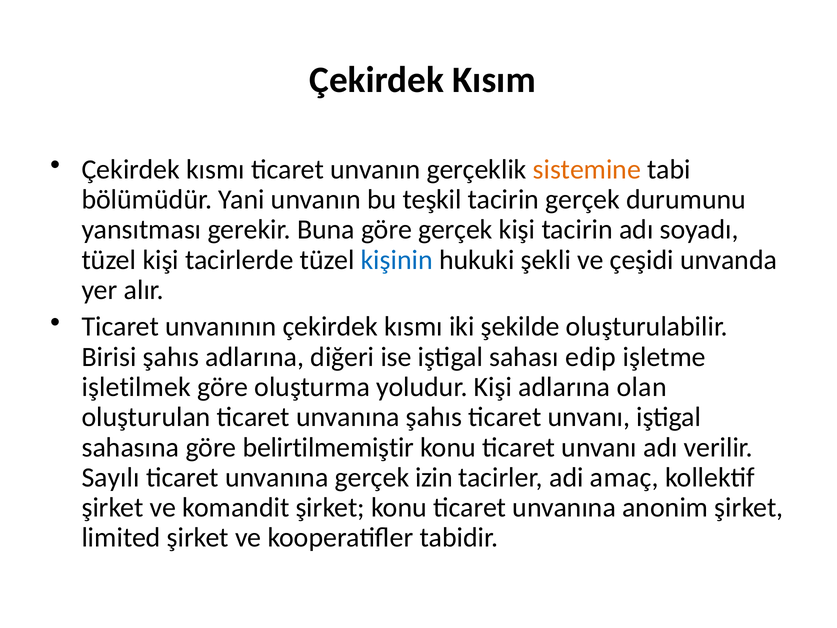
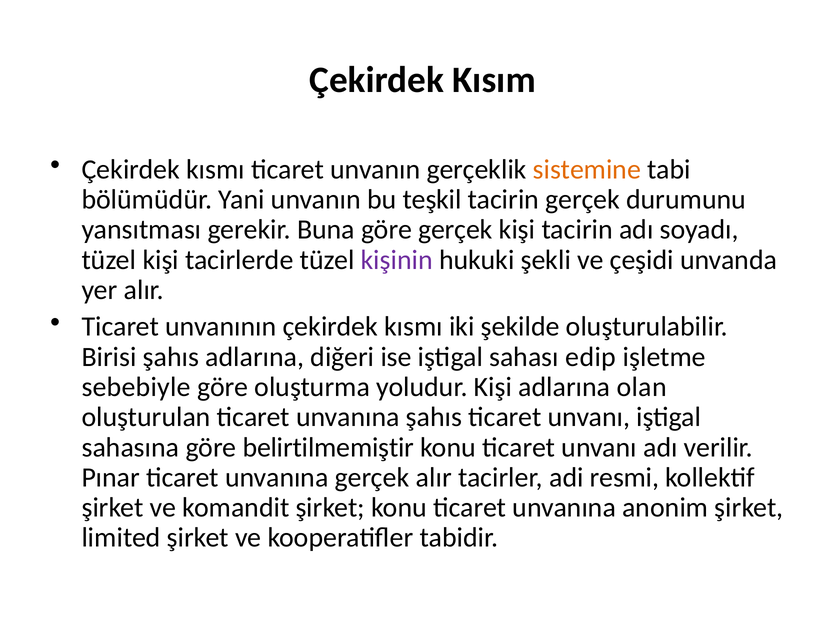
kişinin colour: blue -> purple (397, 260)
işletilmek: işletilmek -> sebebiyle (136, 387)
Sayılı: Sayılı -> Pınar (111, 477)
gerçek izin: izin -> alır (434, 477)
amaç: amaç -> resmi (624, 477)
